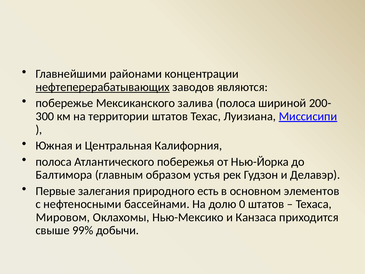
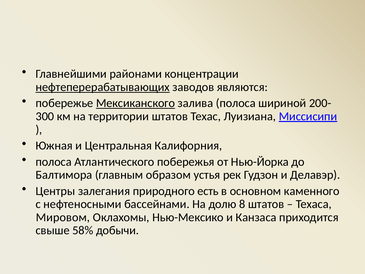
Мексиканского underline: none -> present (136, 103)
Первые: Первые -> Центры (55, 191)
элементов: элементов -> каменного (312, 191)
0: 0 -> 8 (242, 204)
99%: 99% -> 58% (83, 230)
